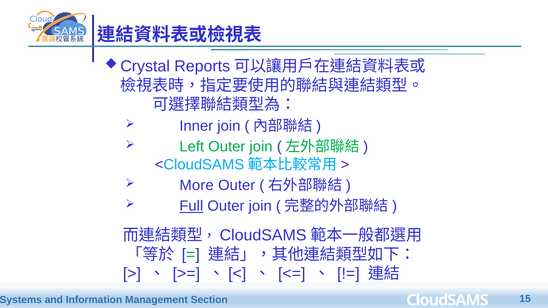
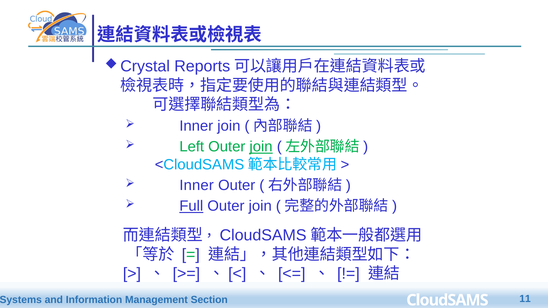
join underline: none -> present (261, 147)
More: More -> Inner (197, 185)
15: 15 -> 11 (525, 299)
